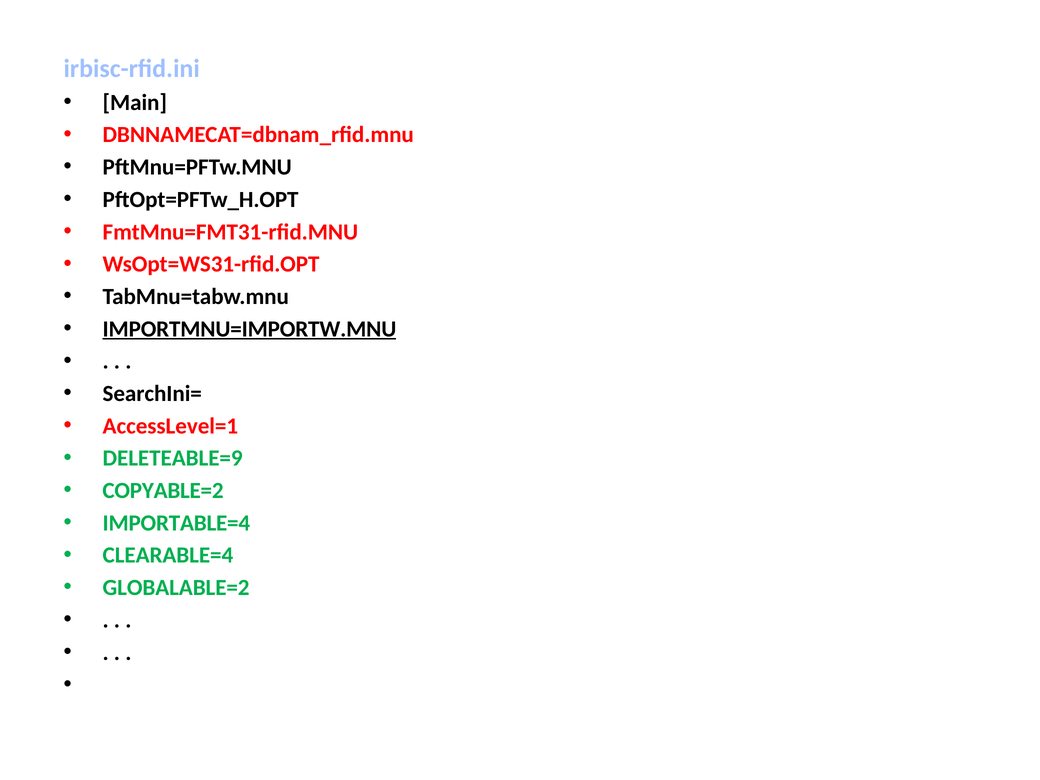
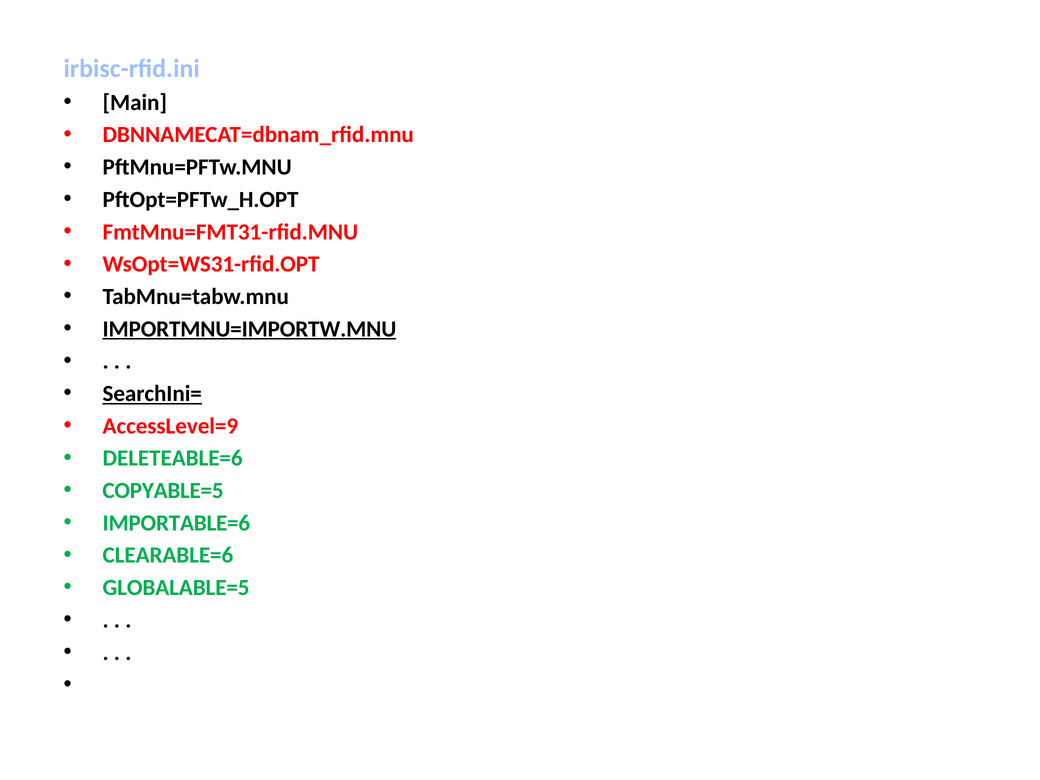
SearchIni= underline: none -> present (152, 394)
AccessLevel=1: AccessLevel=1 -> AccessLevel=9 (170, 426)
DELETEABLE=9: DELETEABLE=9 -> DELETEABLE=6 (173, 458)
COPYABLE=2: COPYABLE=2 -> COPYABLE=5 (163, 491)
IMPORTABLE=4: IMPORTABLE=4 -> IMPORTABLE=6 (176, 523)
CLEARABLE=4: CLEARABLE=4 -> CLEARABLE=6 (168, 555)
GLOBALABLE=2: GLOBALABLE=2 -> GLOBALABLE=5 (176, 588)
